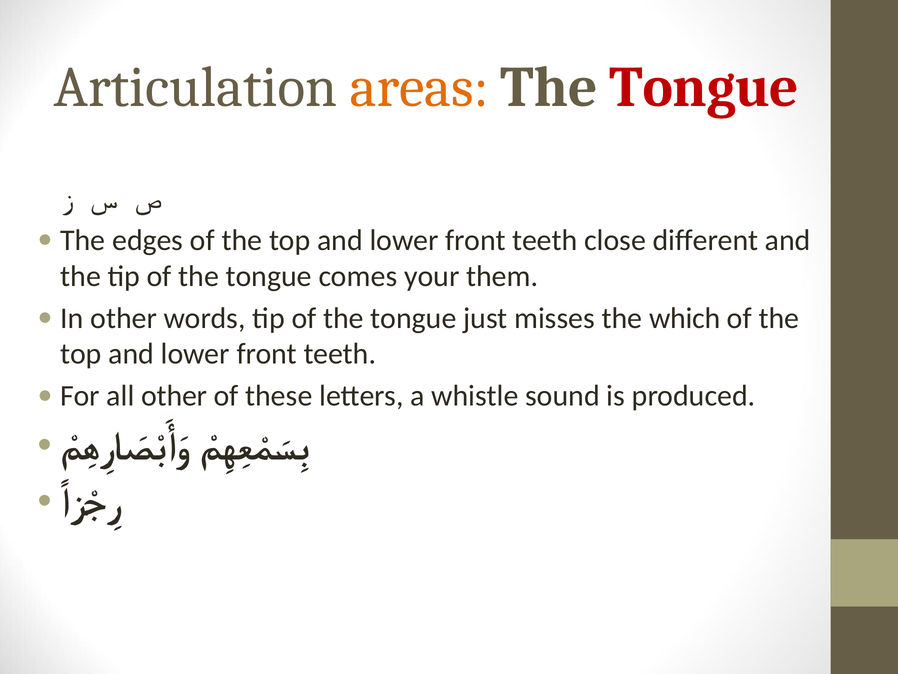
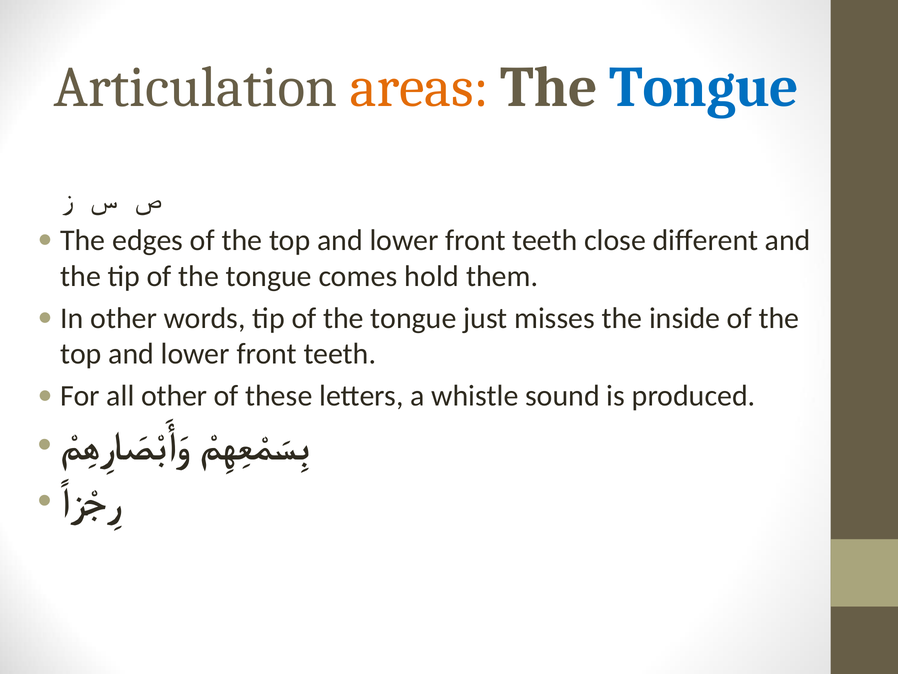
Tongue colour: red -> blue (704, 87)
your: your -> hold (432, 276)
which: which -> inside (685, 318)
